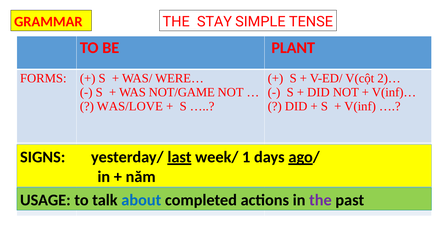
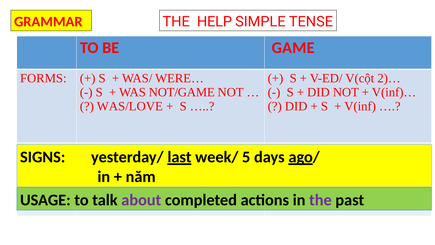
STAY: STAY -> HELP (214, 22)
PLANT: PLANT -> GAME (293, 48)
1: 1 -> 5 (246, 157)
about colour: blue -> purple (141, 200)
